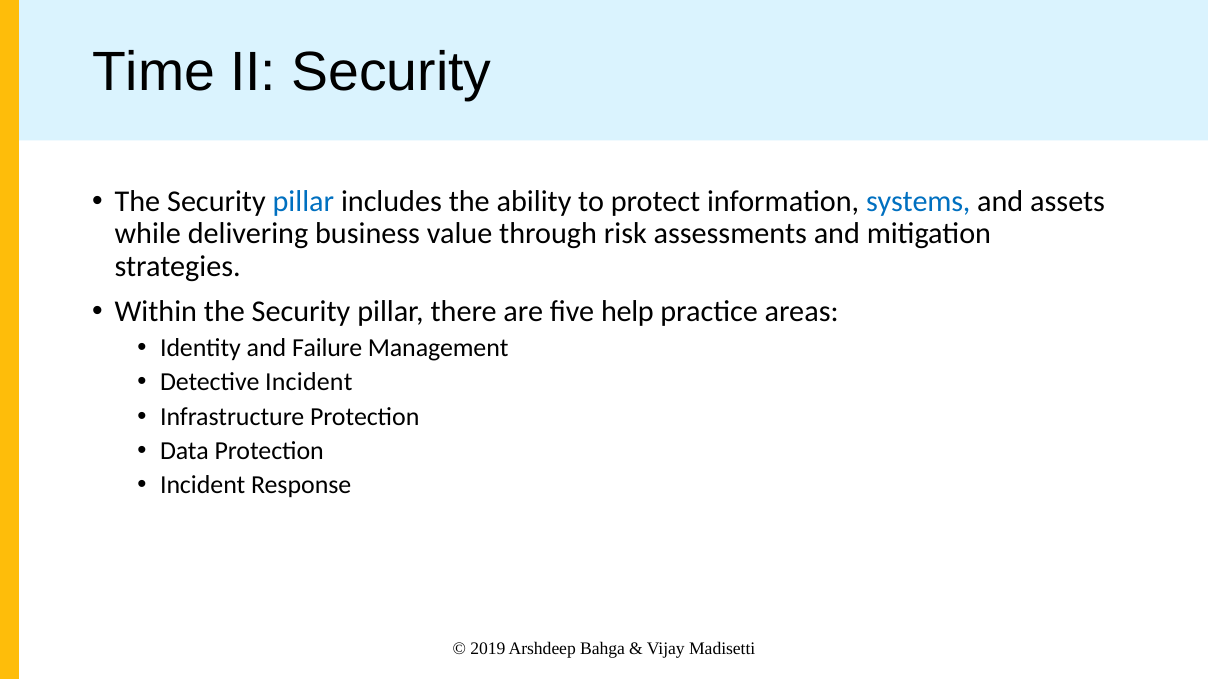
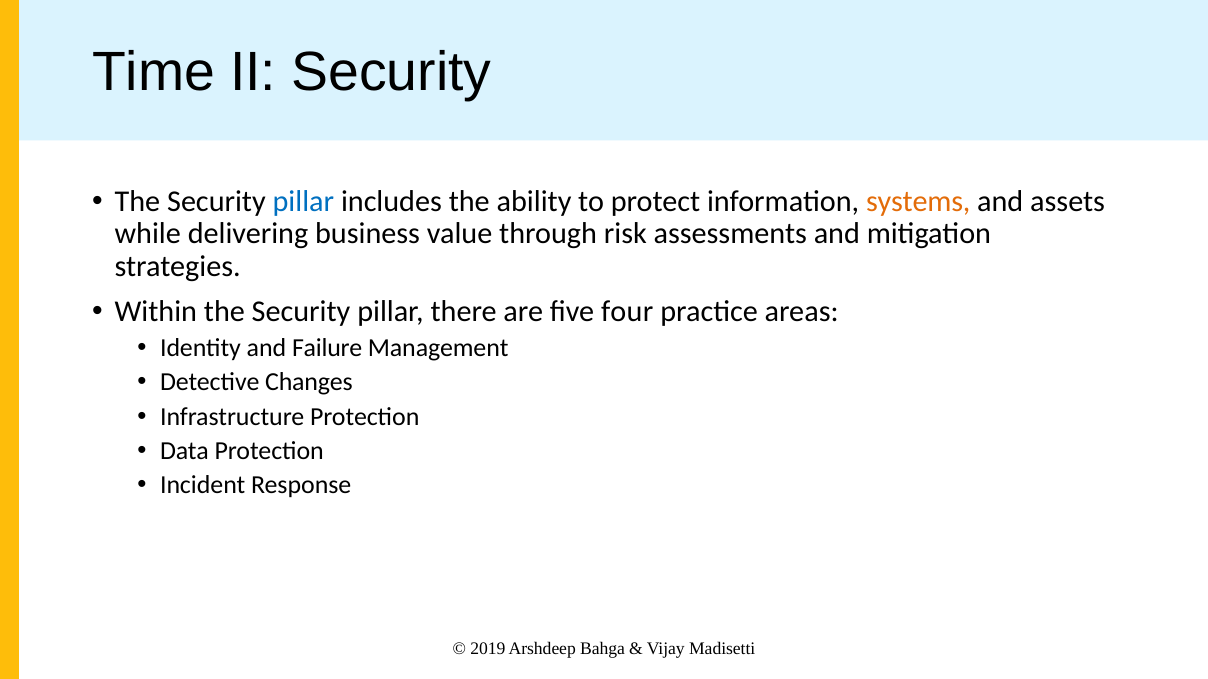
systems colour: blue -> orange (918, 202)
help: help -> four (627, 312)
Detective Incident: Incident -> Changes (309, 383)
